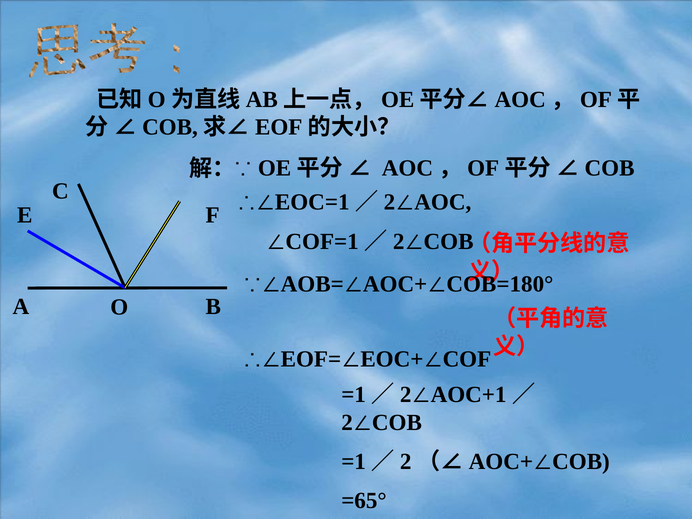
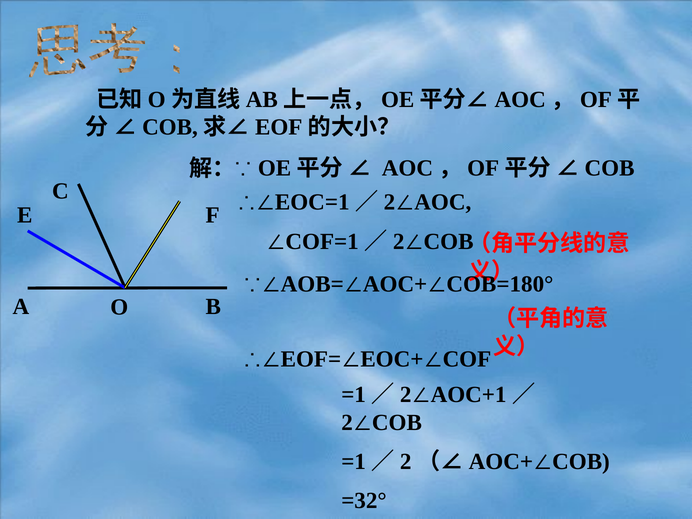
=65°: =65° -> =32° (364, 501)
